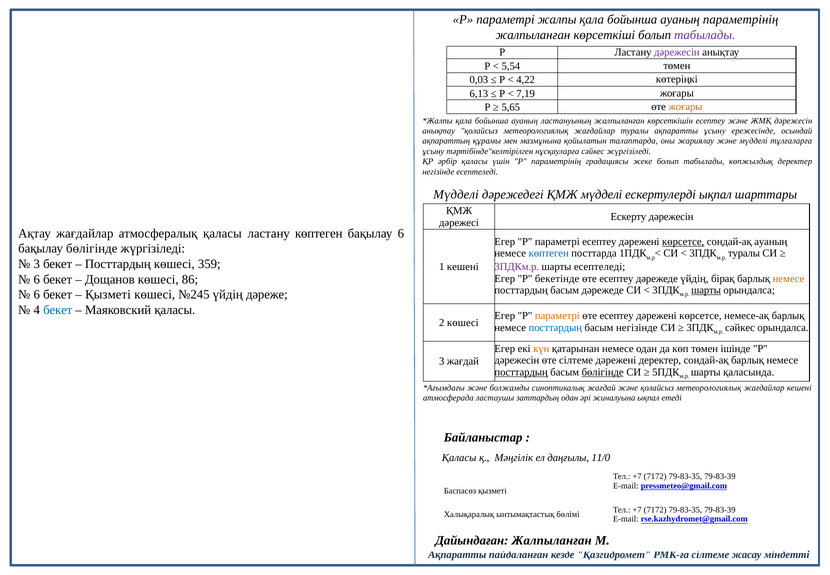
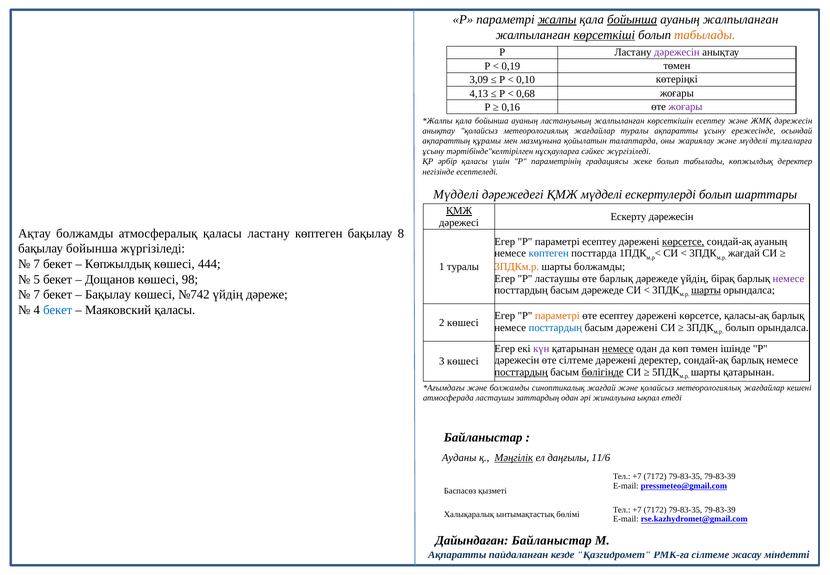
жалпы underline: none -> present (557, 20)
бойынша underline: none -> present (632, 20)
ауаның параметрінің: параметрінің -> жалпыланған (741, 20)
көрсеткіші underline: none -> present (604, 35)
табылады colour: purple -> orange (705, 35)
5,54: 5,54 -> 0,19 (511, 66)
0,03: 0,03 -> 3,09 (479, 80)
4,22: 4,22 -> 0,10 (526, 80)
6,13: 6,13 -> 4,13 (479, 93)
7,19: 7,19 -> 0,68 (526, 93)
5,65: 5,65 -> 0,16 (511, 107)
жоғары colour: orange -> purple (686, 107)
ескертулерді ықпал: ықпал -> болып (715, 194)
ҚМЖ underline: none -> present (459, 211)
Ақтау жағдайлар: жағдайлар -> болжамды (85, 233)
бақылау 6: 6 -> 8 (401, 233)
бақылау бөлігінде: бөлігінде -> бойынша (92, 249)
туралы: туралы -> жағдай (744, 253)
3: 3 -> 7 (37, 264)
Посттардың: Посттардың -> Көпжылдық (118, 264)
359: 359 -> 444 (209, 264)
1 кешені: кешені -> туралы (463, 267)
3ПДКм.р colour: purple -> orange (517, 267)
шарты есептеледі: есептеледі -> болжамды (600, 267)
6: 6 -> 5 (37, 279)
86: 86 -> 98 (190, 279)
P бекетінде: бекетінде -> ластаушы (557, 278)
есептеу: есептеу -> барлық (616, 278)
немесе colour: orange -> purple (788, 278)
6: 6 -> 7 (37, 295)
Қызметі: Қызметі -> Бақылау (108, 295)
№245: №245 -> №742 (194, 295)
немесе-ақ: немесе-ақ -> қаласы-ақ (747, 316)
басым негізінде: негізінде -> дәрежені (637, 327)
сәйкес: сәйкес -> болып (740, 327)
күн colour: orange -> purple (541, 348)
немесе underline: none -> present (618, 348)
3 жағдай: жағдай -> көшесі (463, 361)
шарты қаласында: қаласында -> қатарынан (749, 372)
Қаласы: Қаласы -> Ауданы (459, 457)
Мәңгілік underline: none -> present (514, 457)
11/0: 11/0 -> 11/6 (601, 457)
Дайындаған Жалпыланған: Жалпыланған -> Байланыстар (552, 540)
